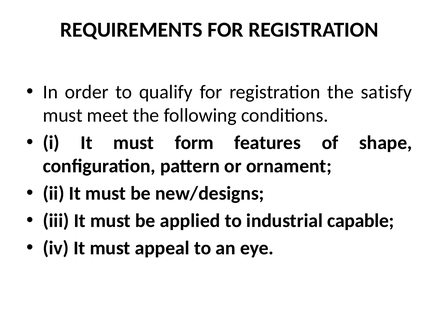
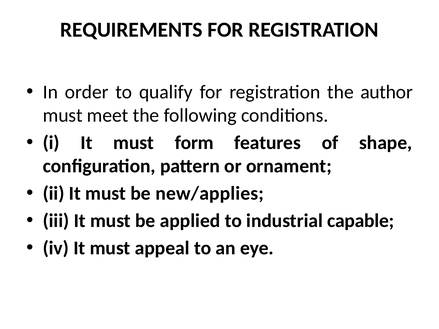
satisfy: satisfy -> author (387, 92)
new/designs: new/designs -> new/applies (210, 194)
